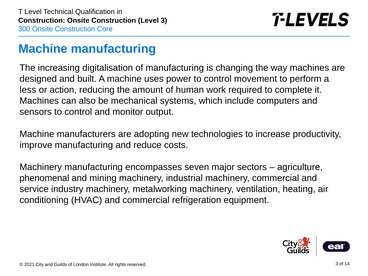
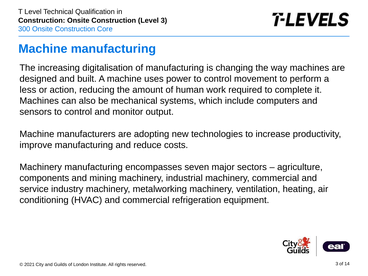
phenomenal: phenomenal -> components (44, 178)
